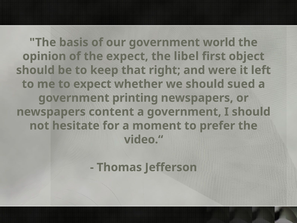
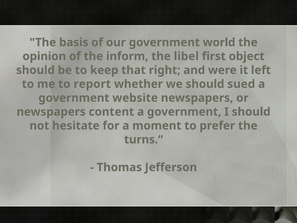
the expect: expect -> inform (127, 56)
to expect: expect -> report (92, 84)
printing: printing -> website (135, 98)
video.“: video.“ -> turns.“ (144, 139)
